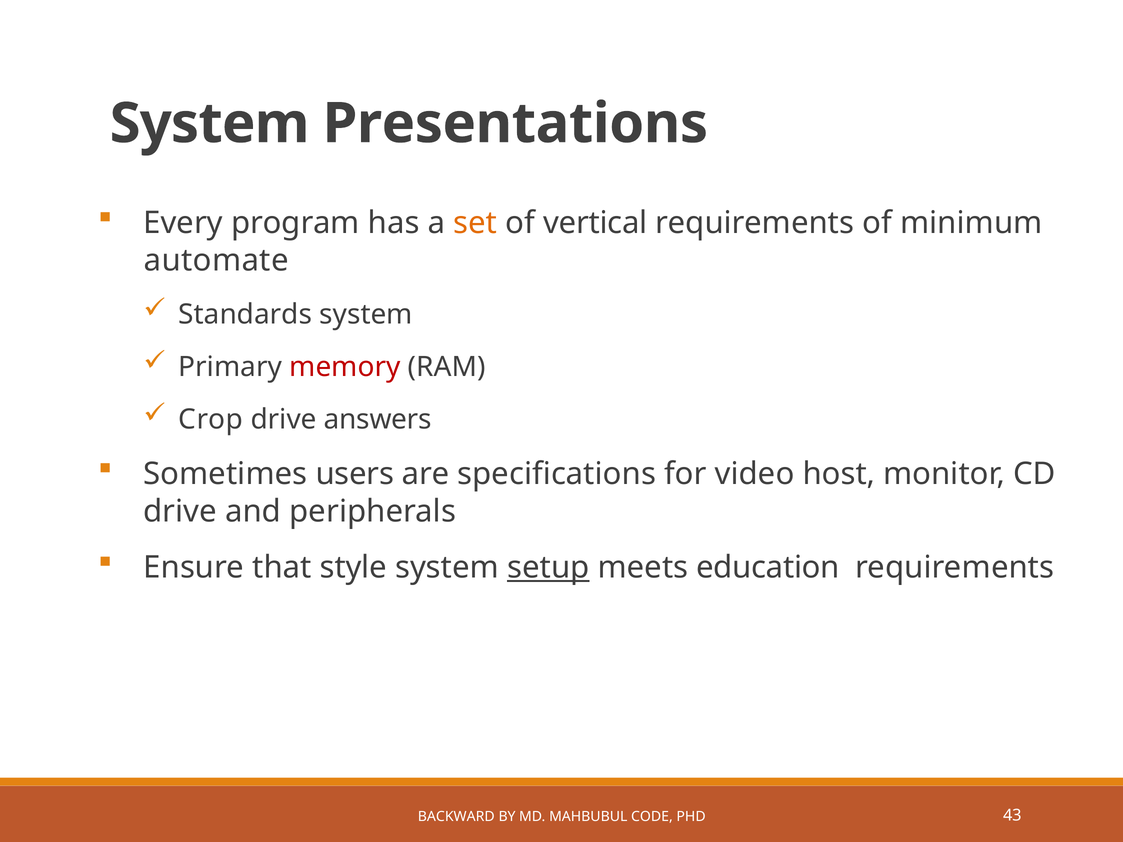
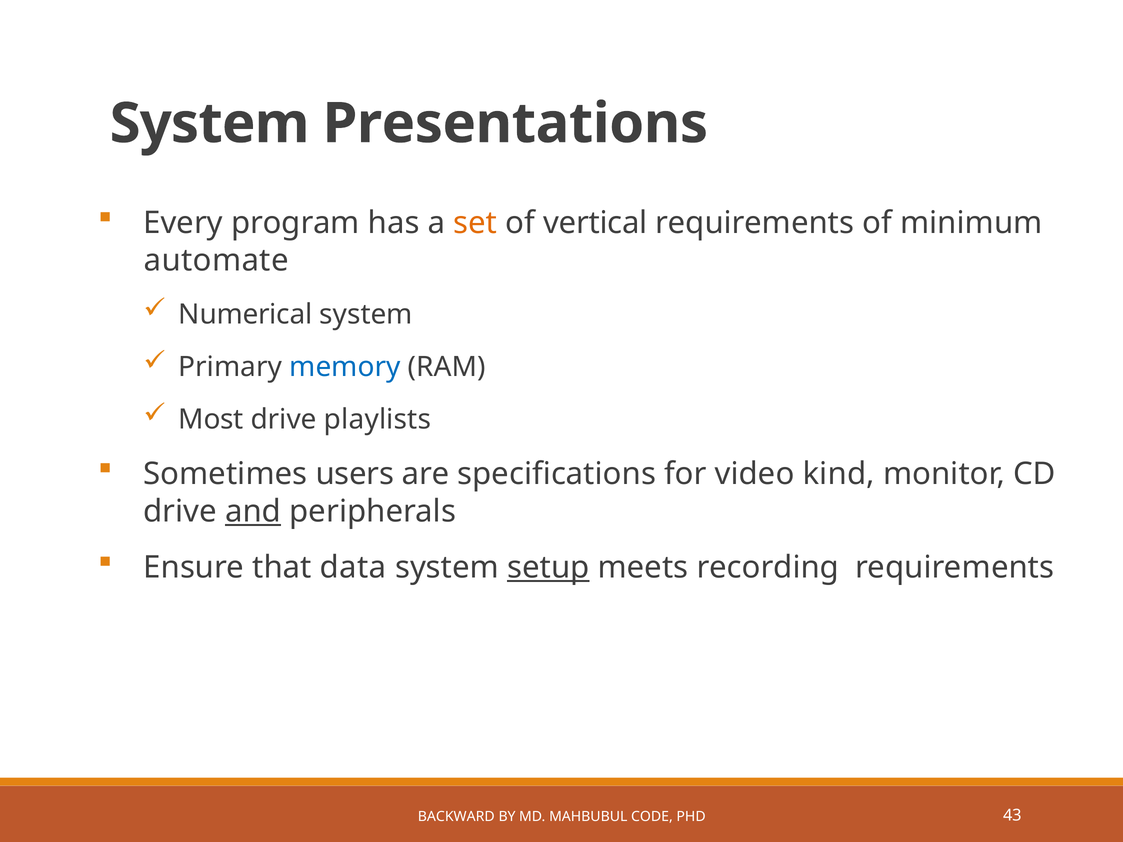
Standards: Standards -> Numerical (245, 315)
memory colour: red -> blue (345, 367)
Crop: Crop -> Most (211, 420)
answers: answers -> playlists (378, 420)
host: host -> kind (839, 474)
and underline: none -> present (253, 512)
style: style -> data (353, 568)
education: education -> recording (768, 568)
